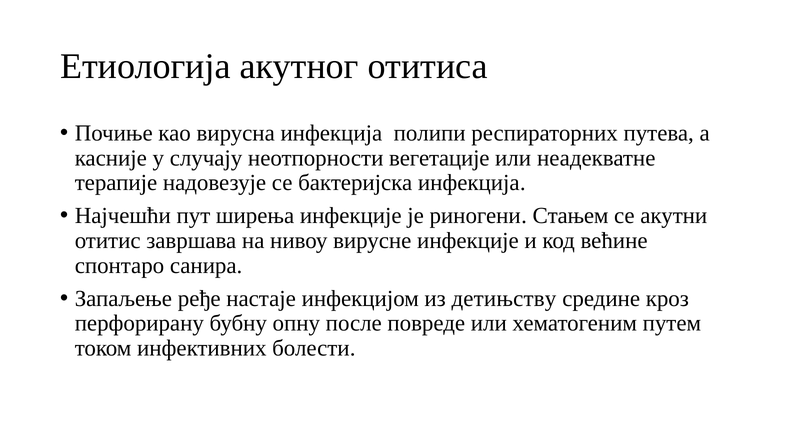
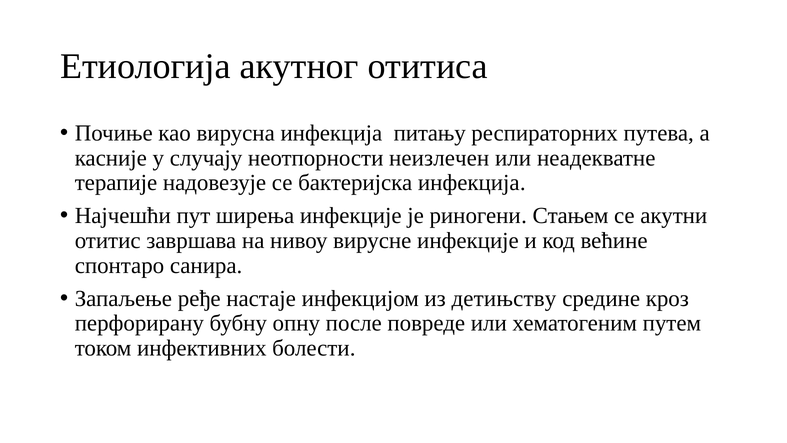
полипи: полипи -> питању (430, 133)
вегетације: вегетације -> неизлечен (439, 158)
